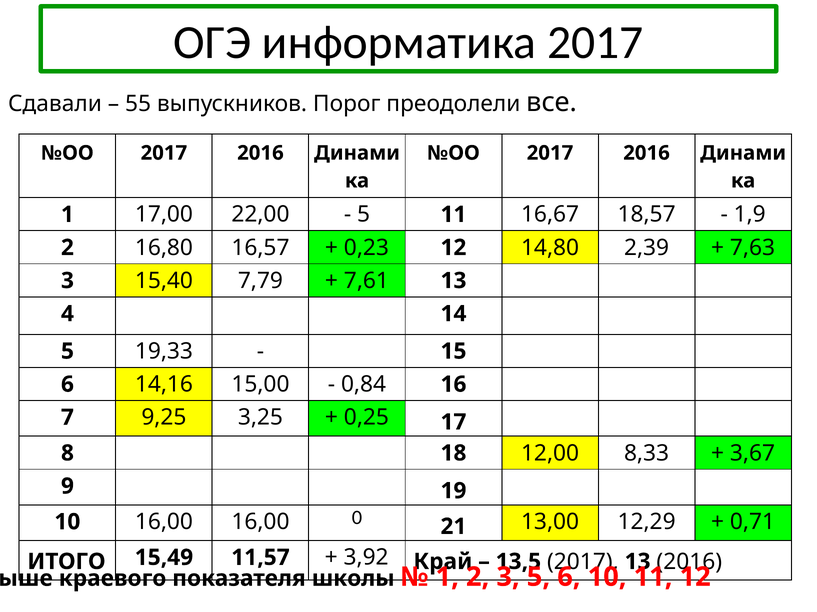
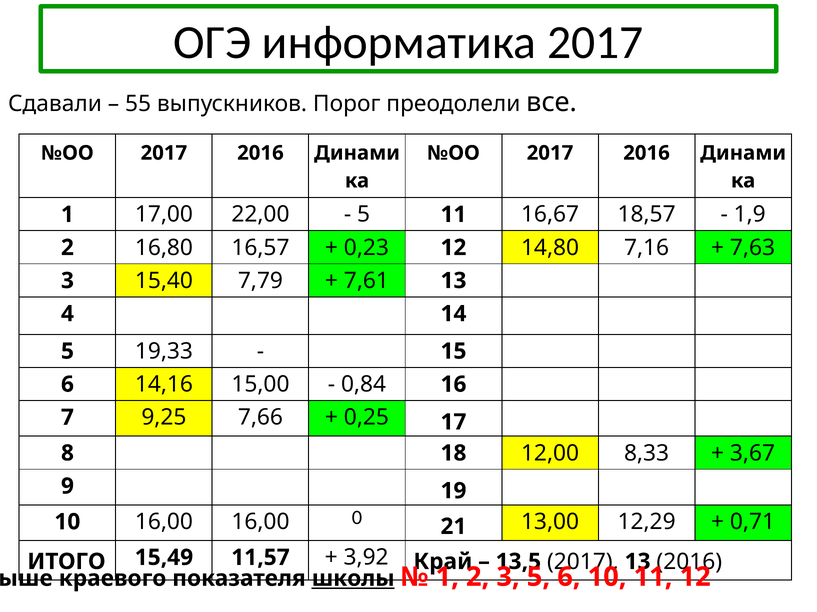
2,39: 2,39 -> 7,16 (647, 248)
3,25: 3,25 -> 7,66 (260, 418)
школы underline: none -> present (353, 579)
